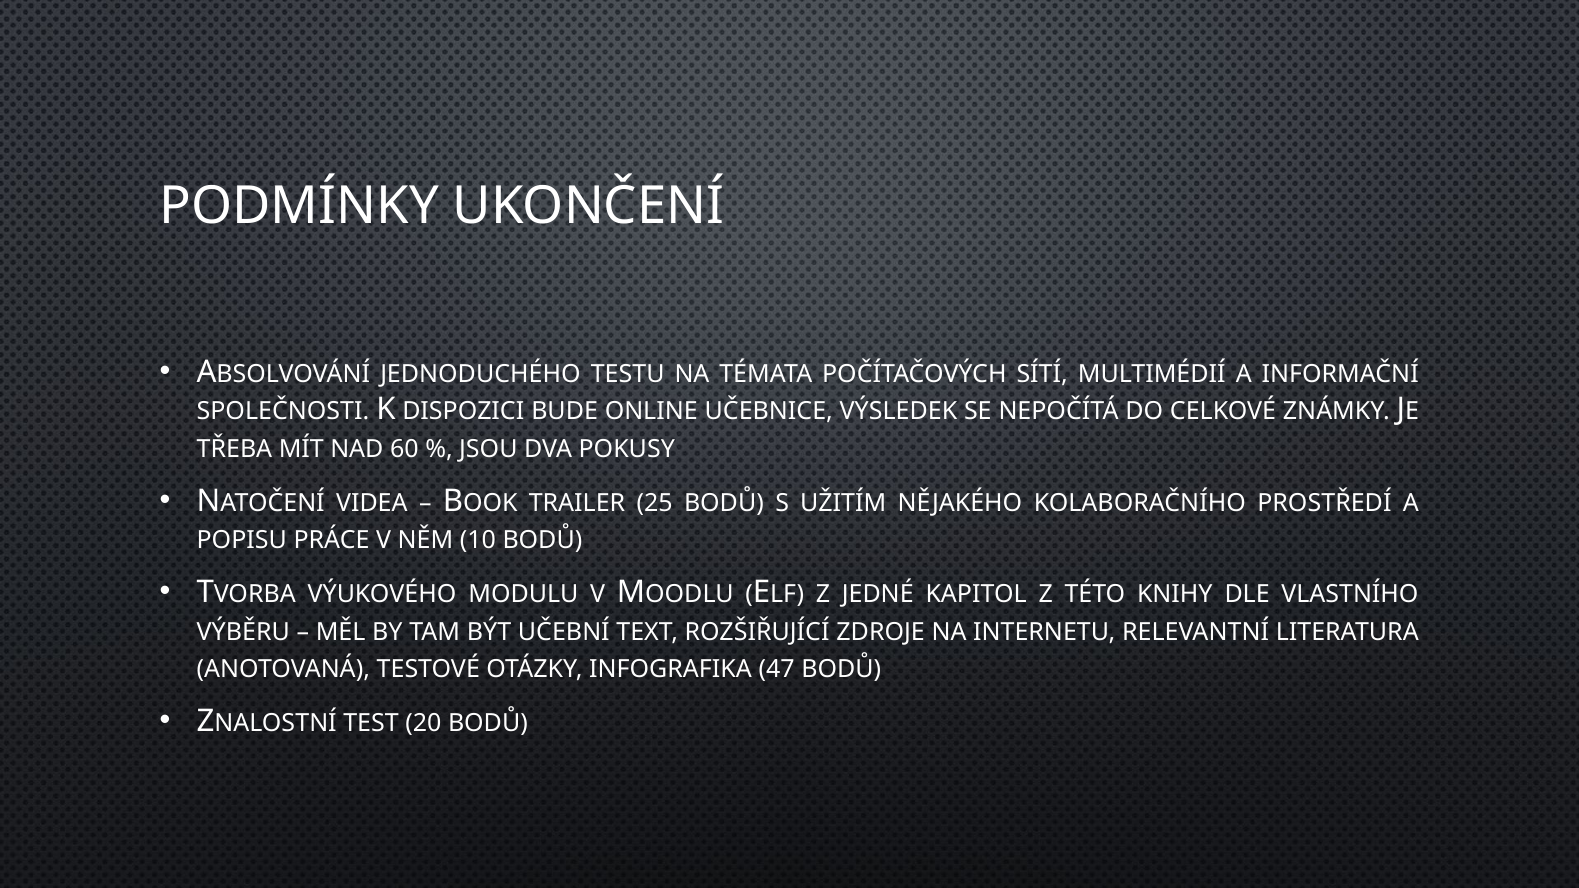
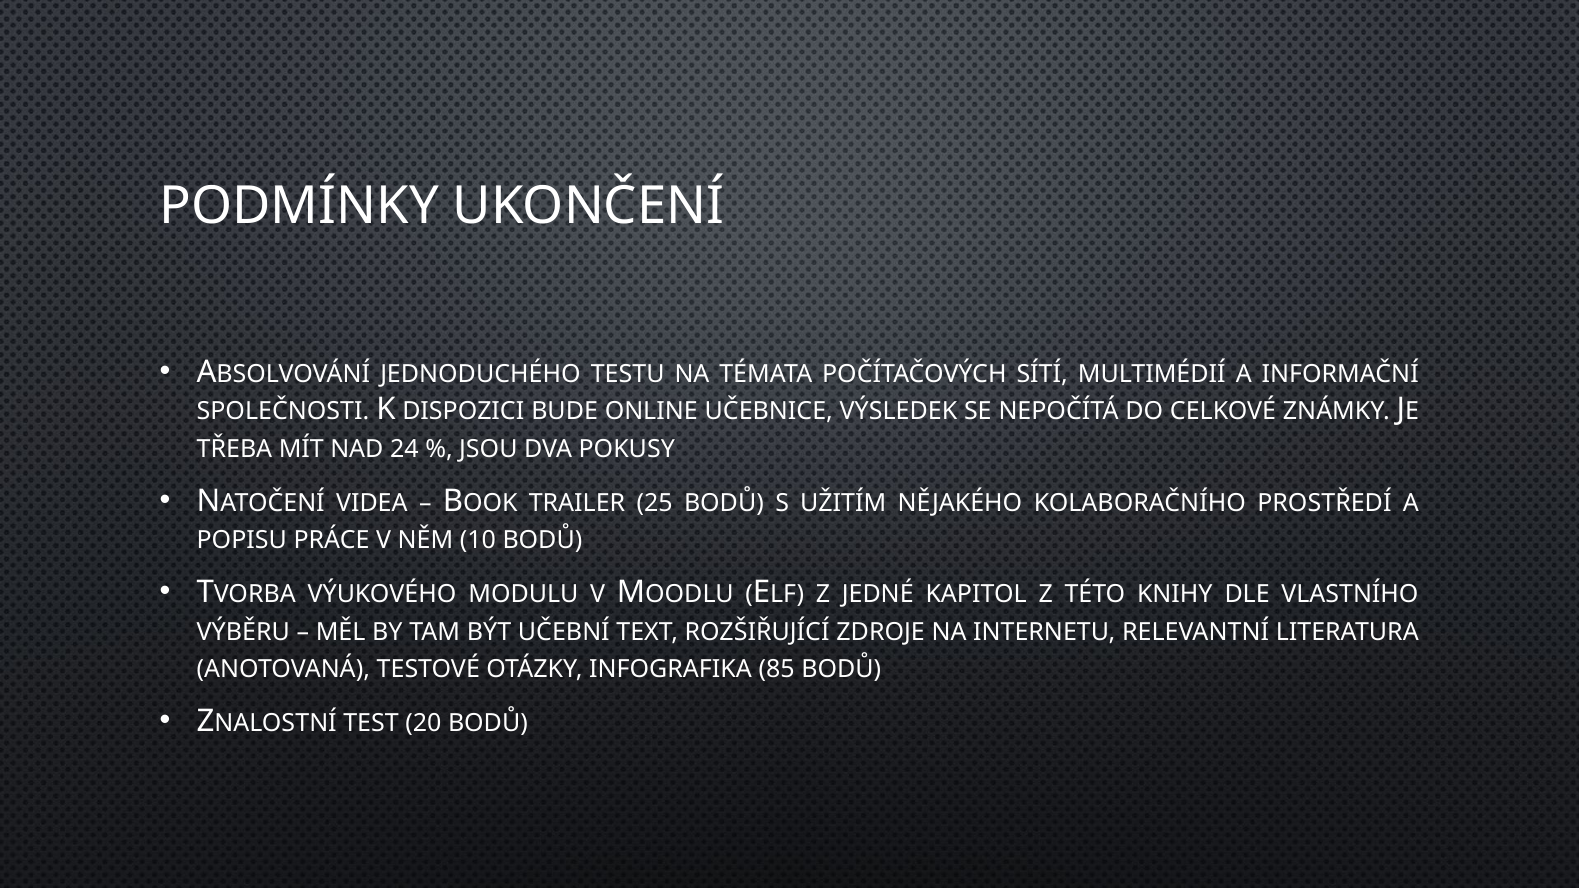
60: 60 -> 24 (404, 449)
47: 47 -> 85 (777, 670)
